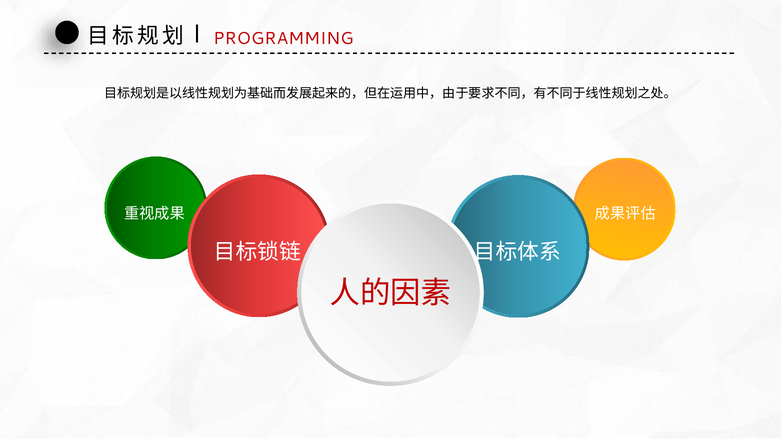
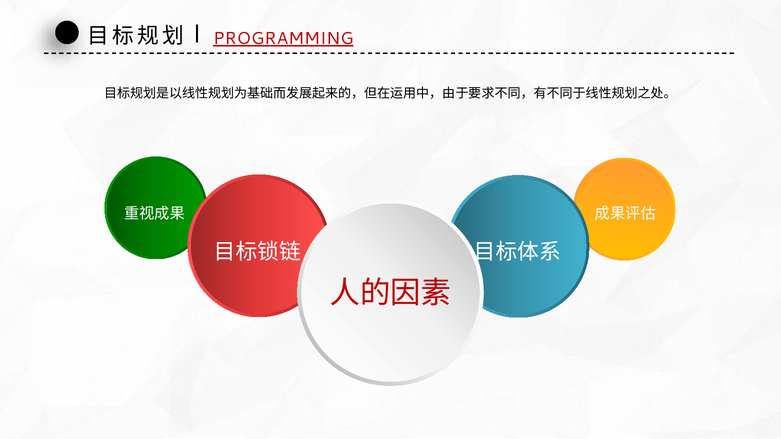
PROGRAMMING underline: none -> present (283, 38)
